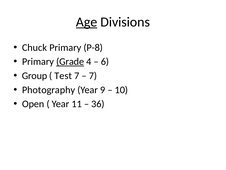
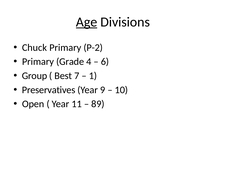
P-8: P-8 -> P-2 (93, 47)
Grade underline: present -> none (70, 61)
Test: Test -> Best (63, 76)
7: 7 -> 1 (93, 76)
Photography: Photography -> Preservatives (49, 90)
36: 36 -> 89 (98, 104)
